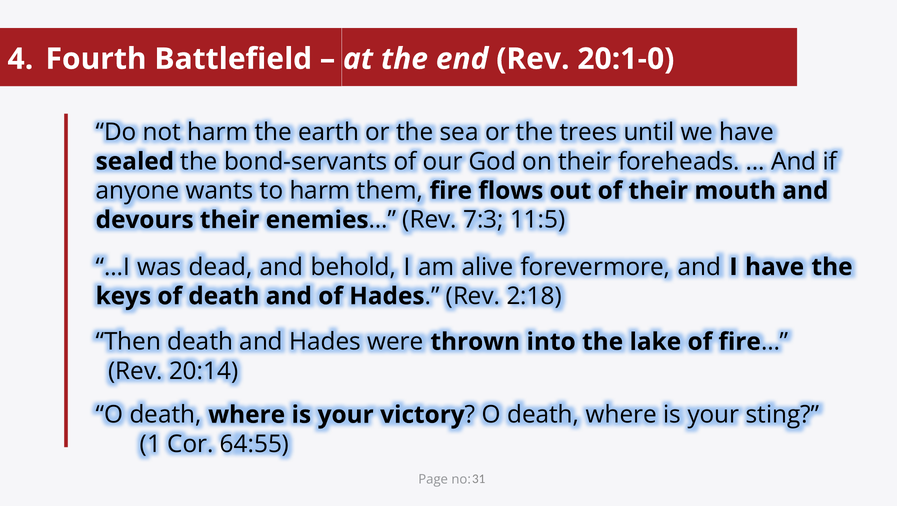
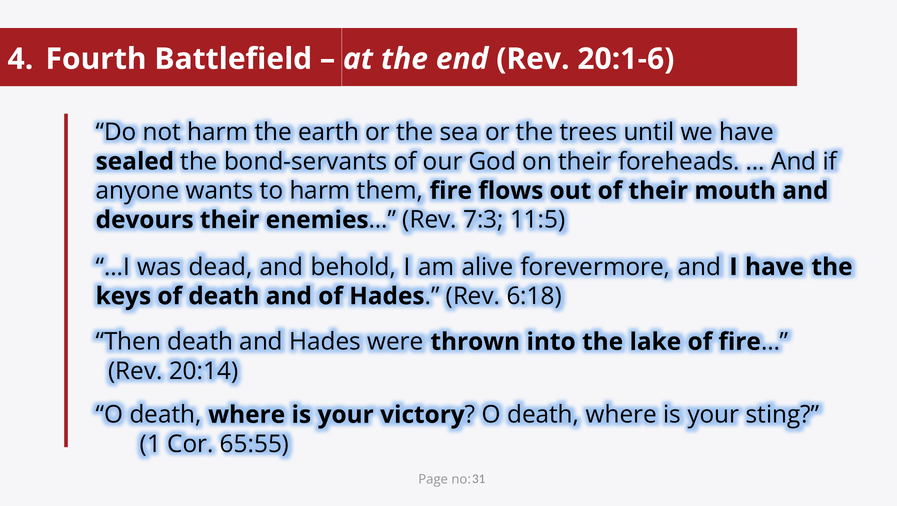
20:1-0: 20:1-0 -> 20:1-6 (626, 59)
2:18: 2:18 -> 6:18 (534, 296)
64:55: 64:55 -> 65:55 (255, 444)
